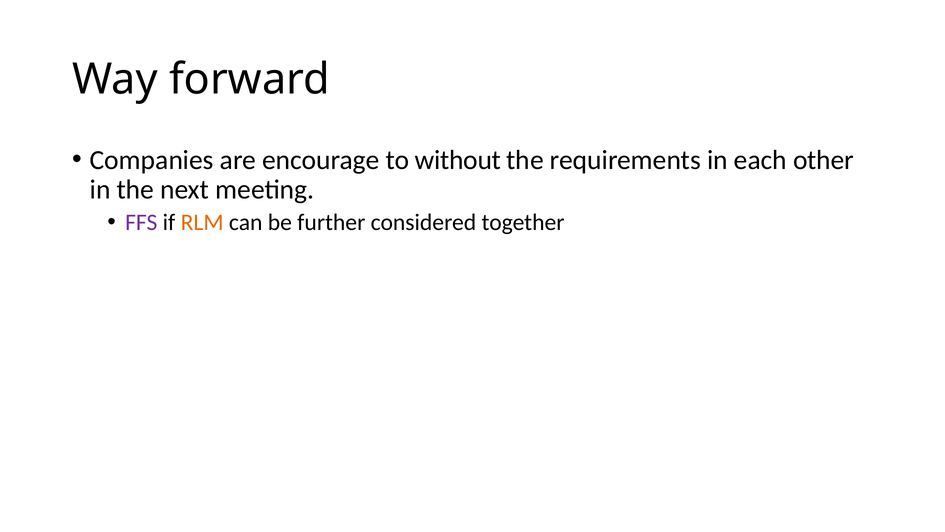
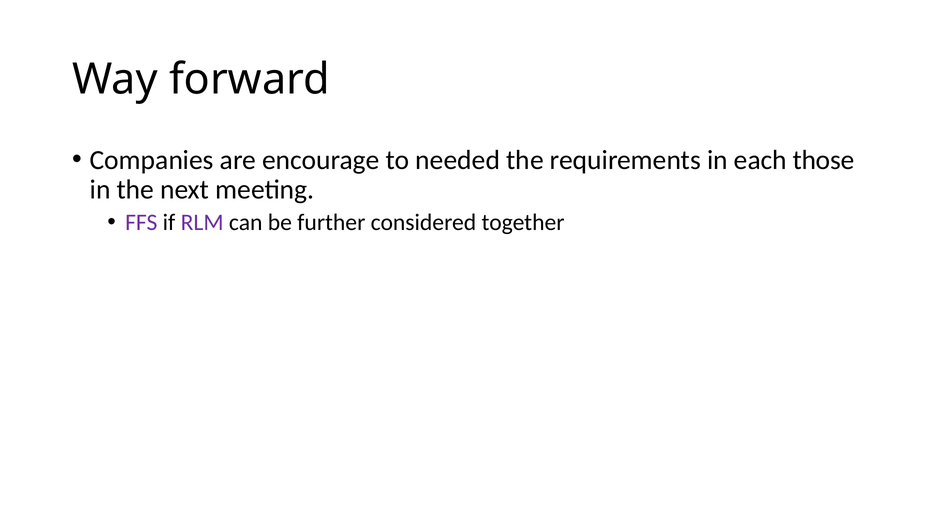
without: without -> needed (458, 160)
other: other -> those (824, 160)
RLM colour: orange -> purple (202, 222)
